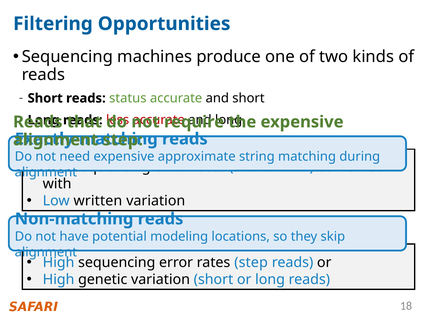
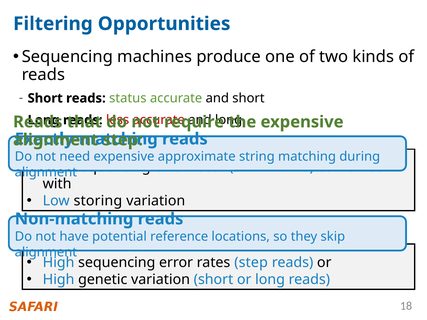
written: written -> storing (98, 201)
modeling: modeling -> reference (179, 237)
